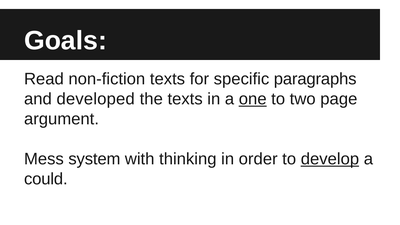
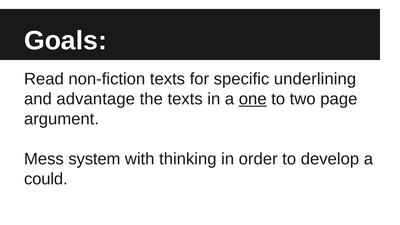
paragraphs: paragraphs -> underlining (315, 79)
developed: developed -> advantage (96, 99)
develop underline: present -> none (330, 159)
